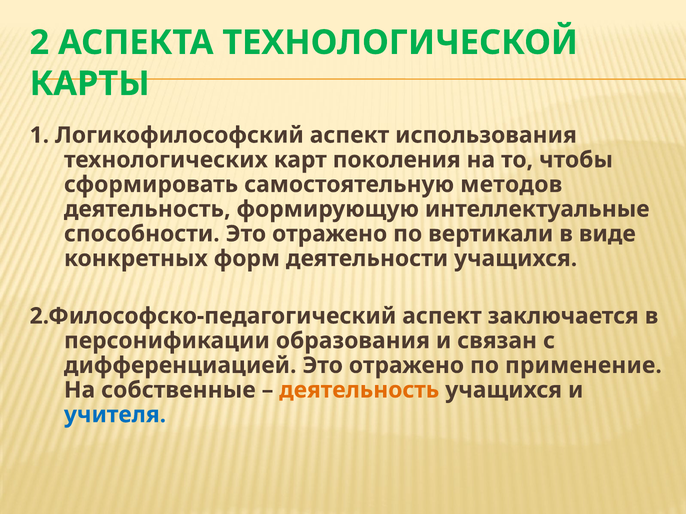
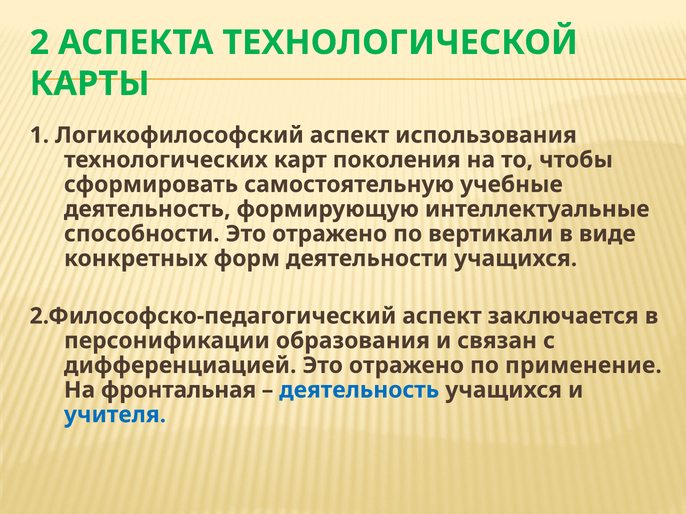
методов: методов -> учебные (511, 185)
собственные: собственные -> фронтальная (179, 390)
деятельность colour: orange -> blue (359, 390)
